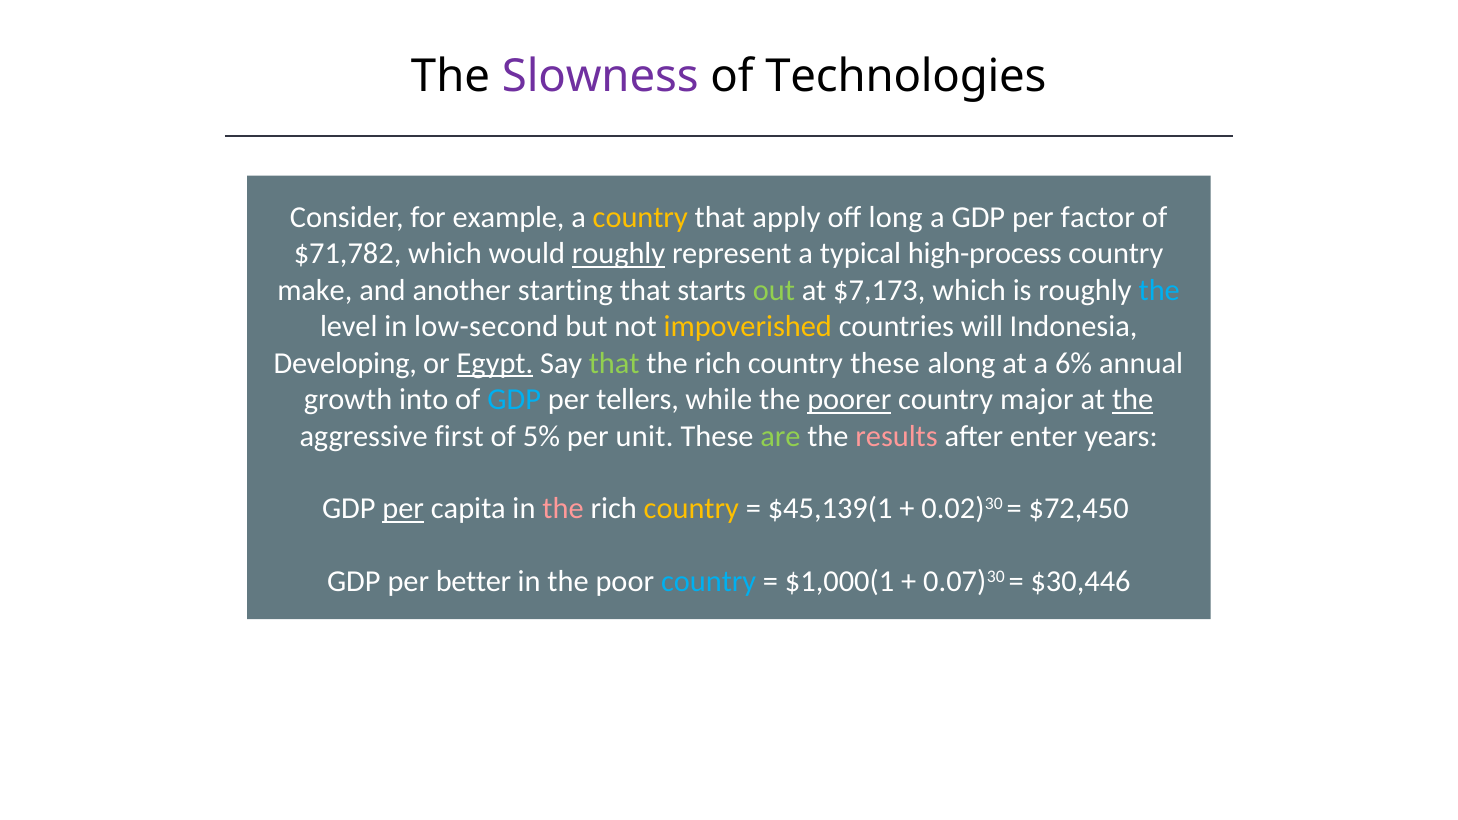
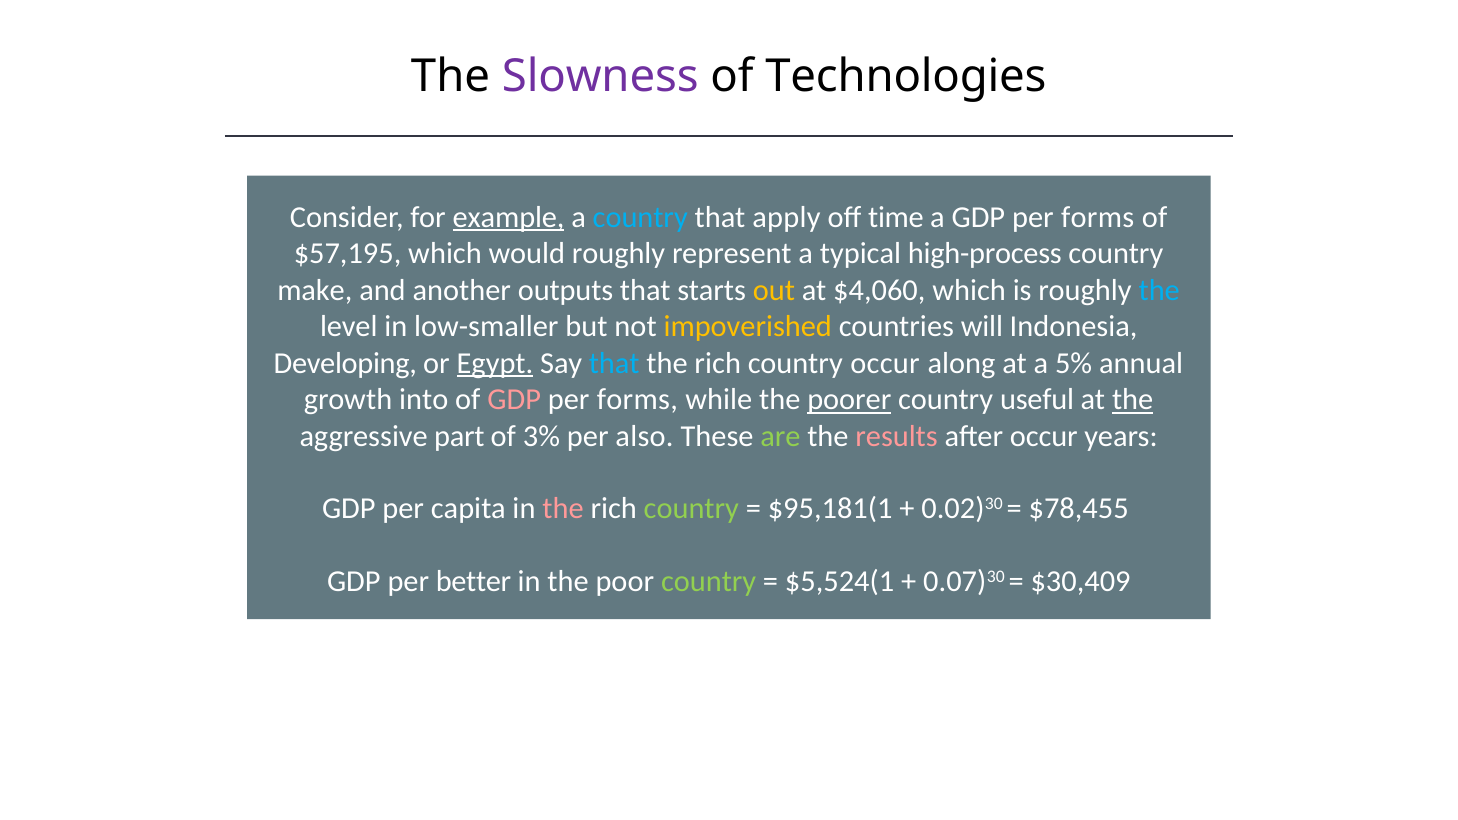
example underline: none -> present (509, 217)
country colour: yellow -> light blue (640, 217)
long: long -> time (896, 217)
a GDP per factor: factor -> forms (1098, 217)
$71,782: $71,782 -> $57,195 (348, 254)
roughly underline: present -> none (618, 254)
starting: starting -> outputs (566, 290)
out colour: light green -> yellow (774, 290)
$7,173: $7,173 -> $4,060 (879, 290)
low-second: low-second -> low-smaller (486, 327)
that colour: light green -> light blue (614, 363)
country these: these -> occur (885, 363)
6%: 6% -> 5% (1074, 363)
GDP colour: light blue -> pink (514, 400)
tellers: tellers -> forms (637, 400)
major: major -> useful (1037, 400)
first: first -> part (459, 436)
5%: 5% -> 3% (541, 436)
unit: unit -> also (645, 436)
after enter: enter -> occur (1044, 436)
per underline: present -> none (403, 509)
country colour: yellow -> light green (691, 509)
$45,139(1: $45,139(1 -> $95,181(1 (830, 509)
$72,450: $72,450 -> $78,455 (1079, 509)
country colour: light blue -> light green (709, 582)
$1,000(1: $1,000(1 -> $5,524(1 (840, 582)
$30,446: $30,446 -> $30,409 (1081, 582)
